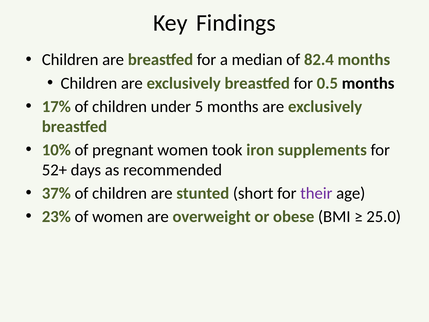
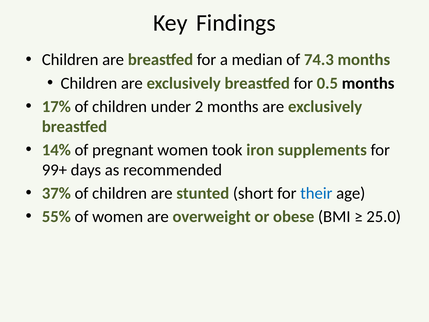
82.4: 82.4 -> 74.3 (319, 60)
5: 5 -> 2 (199, 106)
10%: 10% -> 14% (56, 150)
52+: 52+ -> 99+ (54, 170)
their colour: purple -> blue (316, 193)
23%: 23% -> 55% (56, 216)
